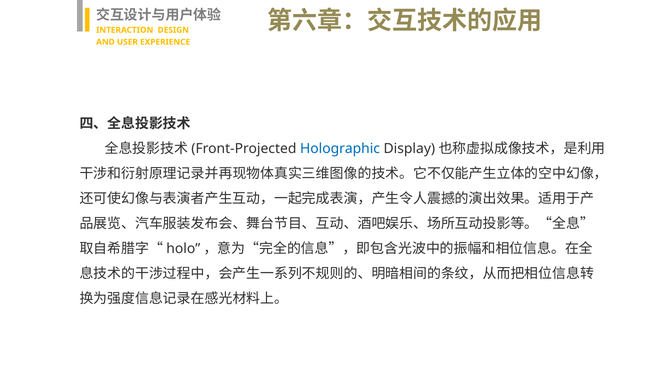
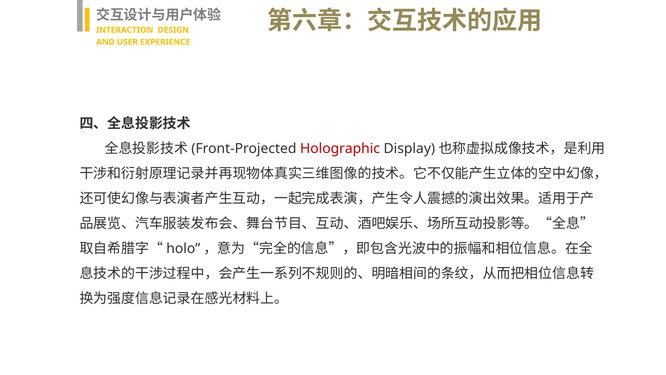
Holographic colour: blue -> red (340, 149)
